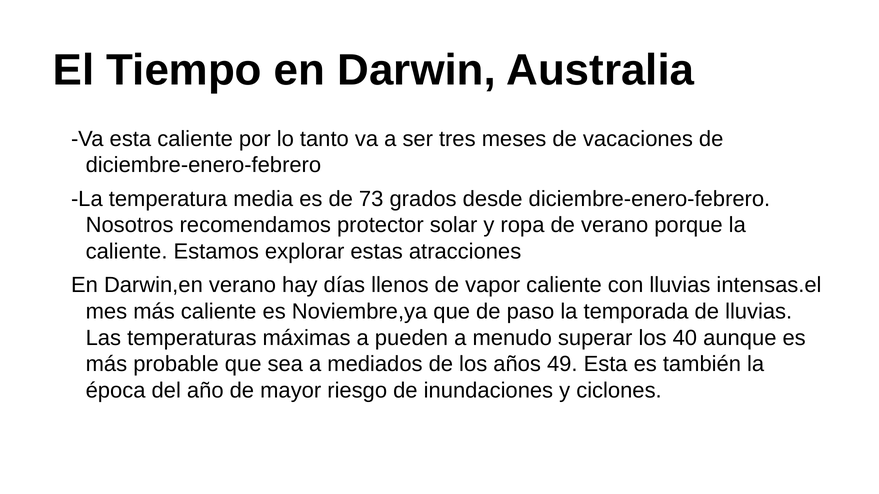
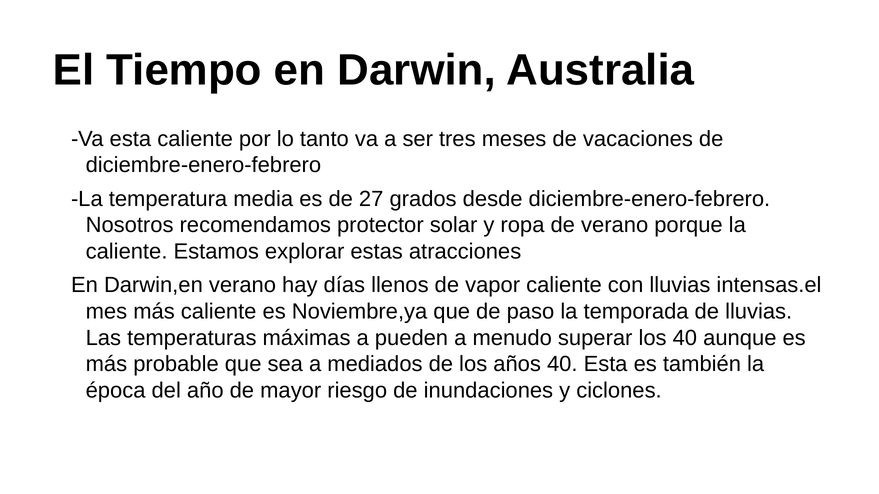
73: 73 -> 27 (371, 199)
años 49: 49 -> 40 (562, 365)
